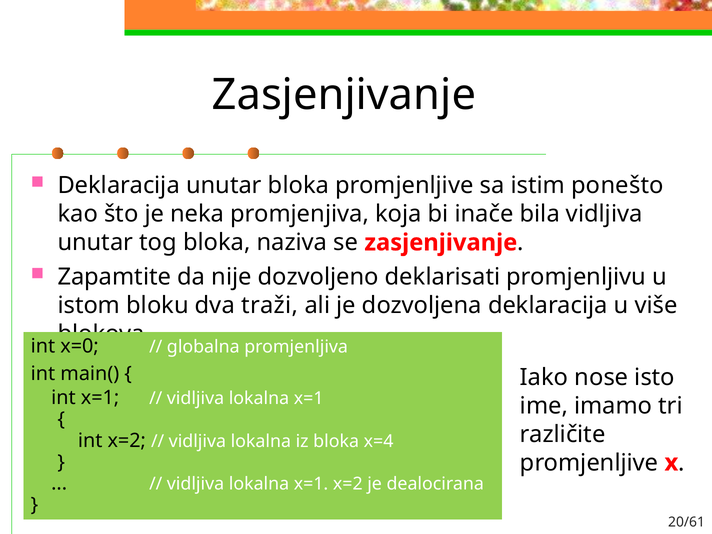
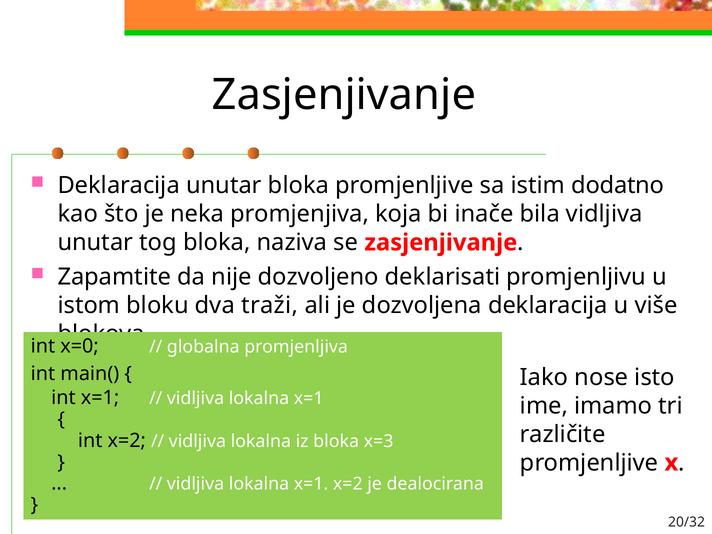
ponešto: ponešto -> dodatno (618, 186)
x=4: x=4 -> x=3 (379, 441)
20/61: 20/61 -> 20/32 (687, 522)
